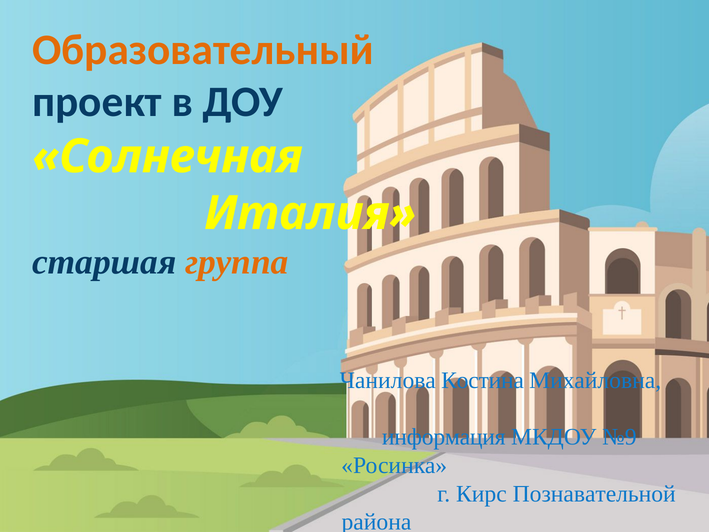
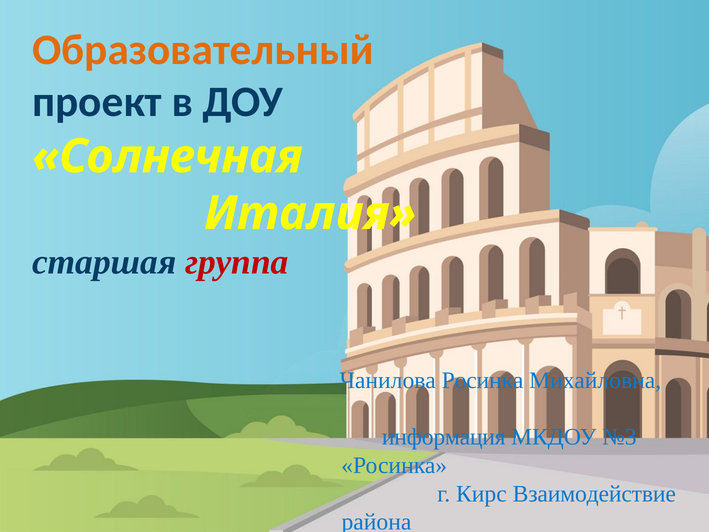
группа colour: orange -> red (237, 262)
Чанилова Костина: Костина -> Росинка (483, 380)
№9: №9 -> №3 (619, 437)
Познавательной: Познавательной -> Взаимодействие (594, 494)
